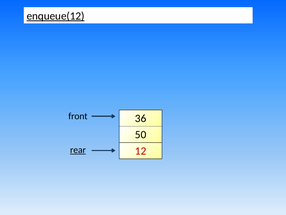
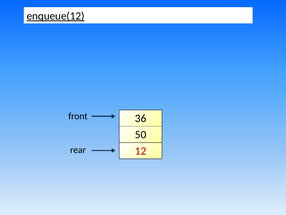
rear underline: present -> none (78, 150)
